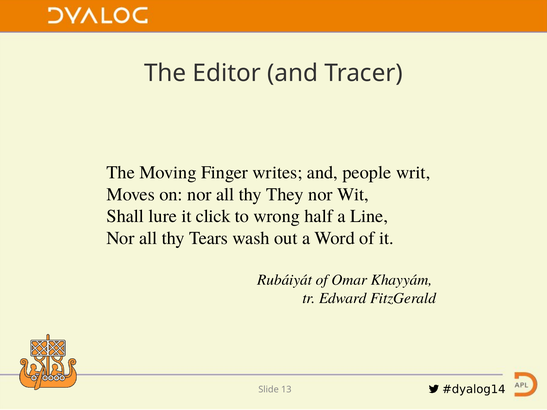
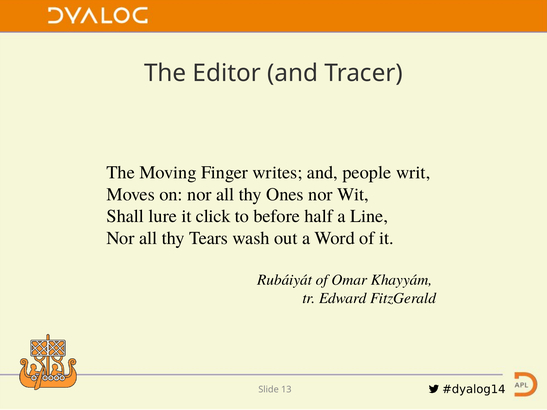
They: They -> Ones (285, 195)
wrong: wrong -> before (277, 216)
